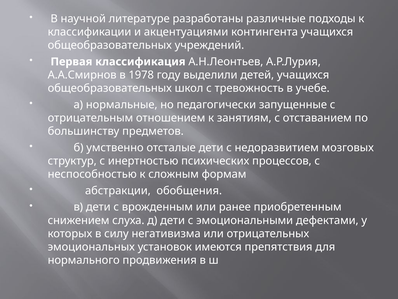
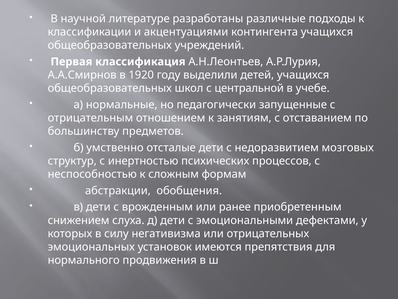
1978: 1978 -> 1920 (141, 75)
тревожность: тревожность -> центральной (249, 88)
